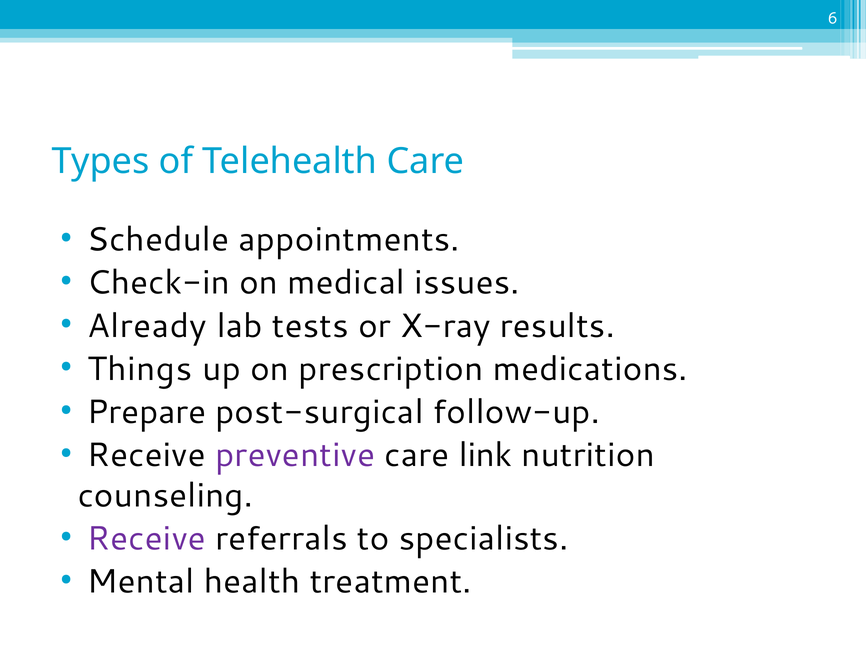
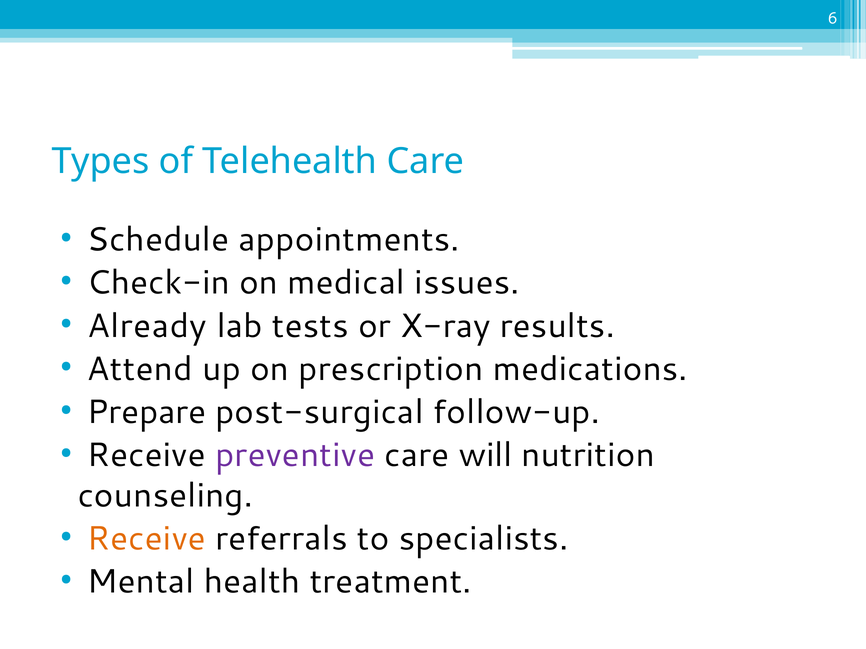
Things: Things -> Attend (140, 369)
link: link -> will (486, 456)
Receive colour: purple -> orange (146, 539)
